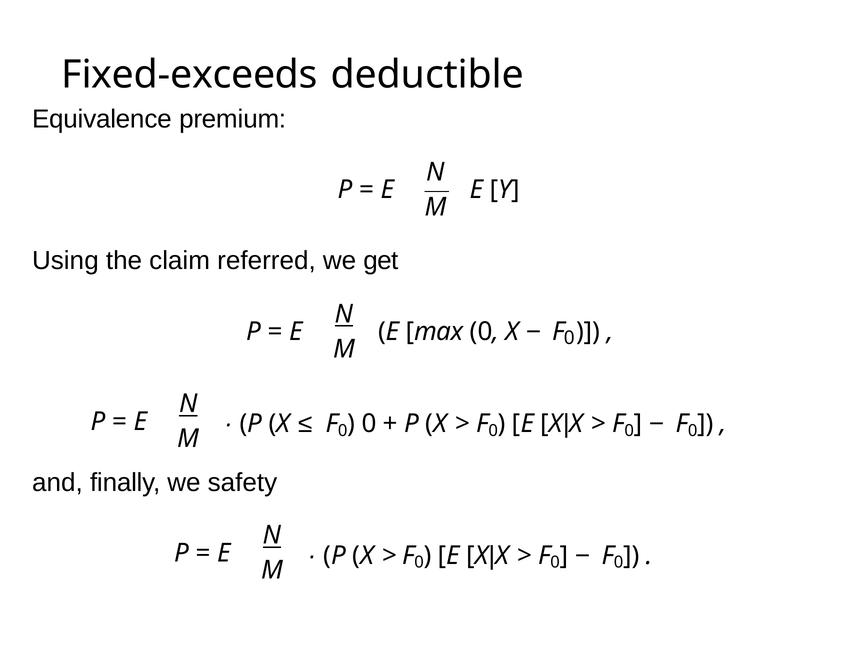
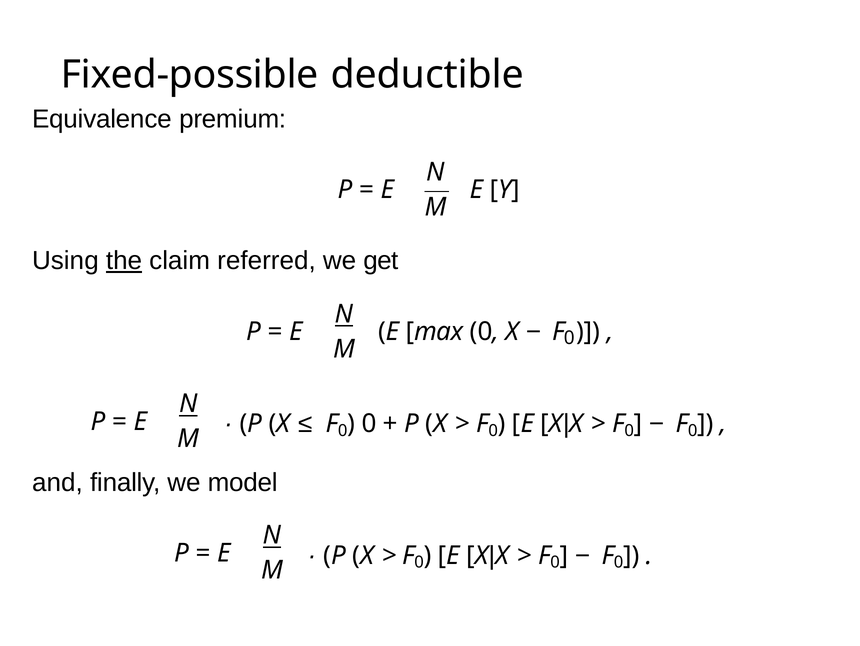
Fixed-exceeds: Fixed-exceeds -> Fixed-possible (190, 75)
the underline: none -> present (124, 261)
safety: safety -> model (243, 482)
